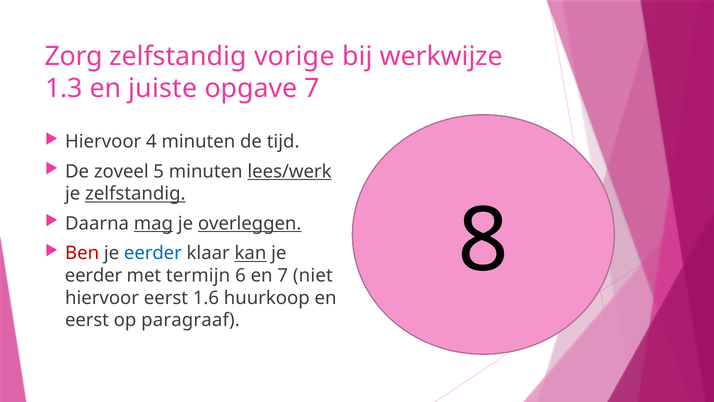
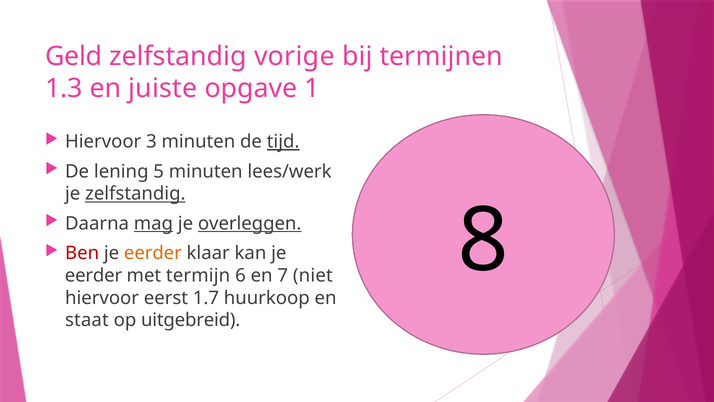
Zorg: Zorg -> Geld (74, 56)
werkwijze: werkwijze -> termijnen (441, 56)
opgave 7: 7 -> 1 (312, 88)
4: 4 -> 3 (151, 142)
tijd underline: none -> present (283, 142)
zoveel: zoveel -> lening (121, 171)
lees/werk underline: present -> none (289, 171)
eerder colour: blue -> orange (153, 253)
kan underline: present -> none (250, 253)
1.6: 1.6 -> 1.7 (206, 298)
eerst: eerst -> staat (87, 320)
paragraaf: paragraaf -> uitgebreid (191, 320)
